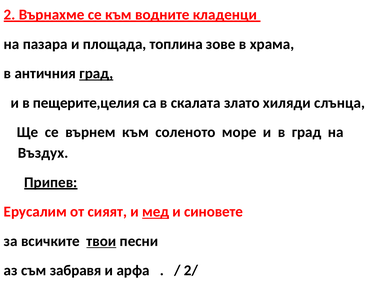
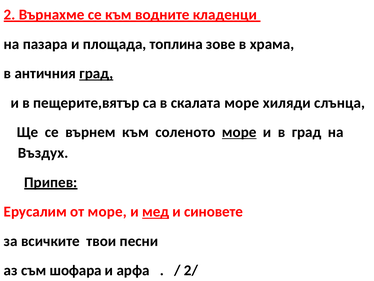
пещерите,целия: пещерите,целия -> пещерите,вятър (86, 103)
скалата злато: злато -> море (242, 103)
море underline: none -> present (239, 132)
от сияят: сияят -> море (107, 211)
твои underline: present -> none (101, 241)
забравя: забравя -> шофара (76, 270)
